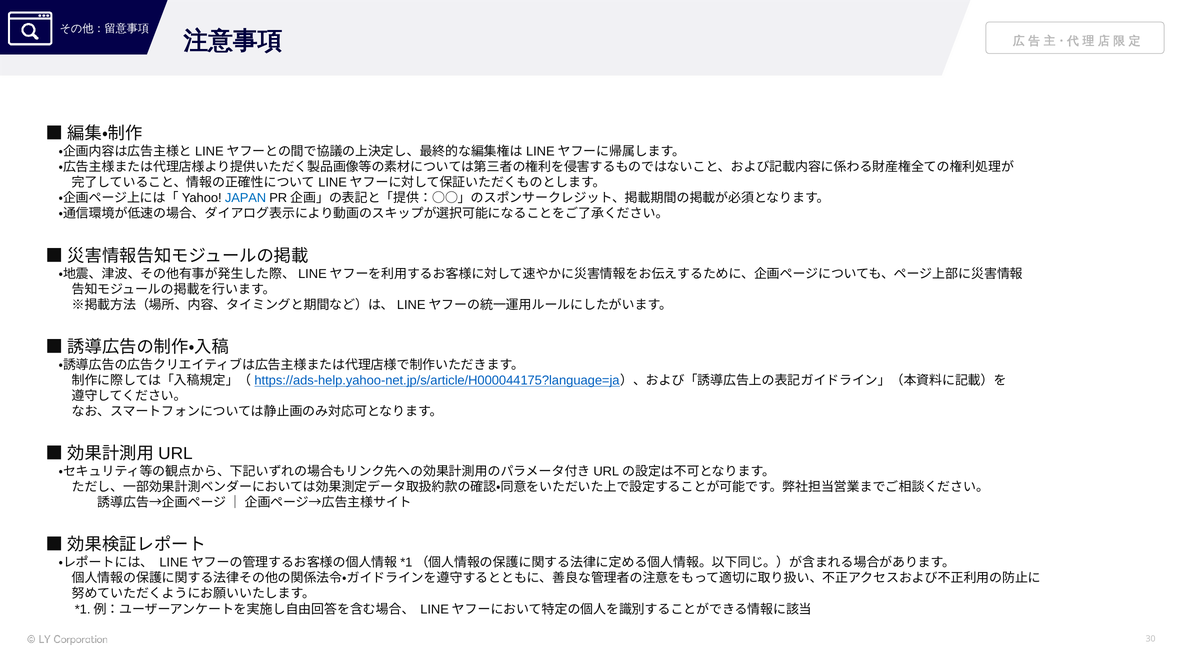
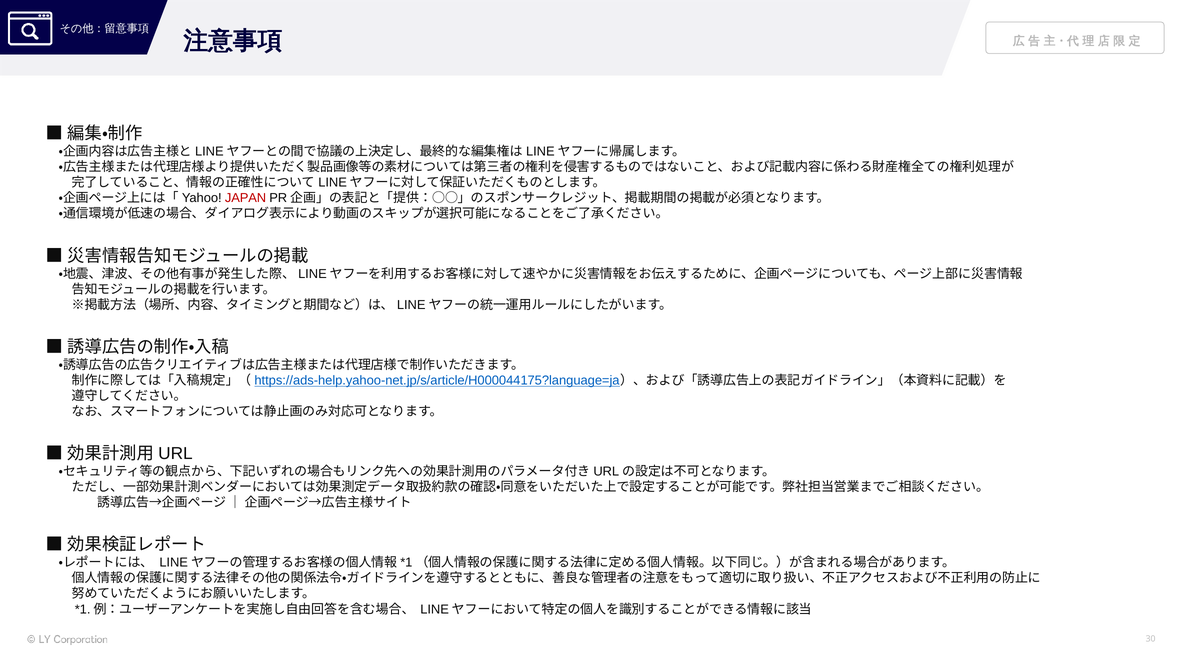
JAPAN colour: blue -> red (246, 198)
